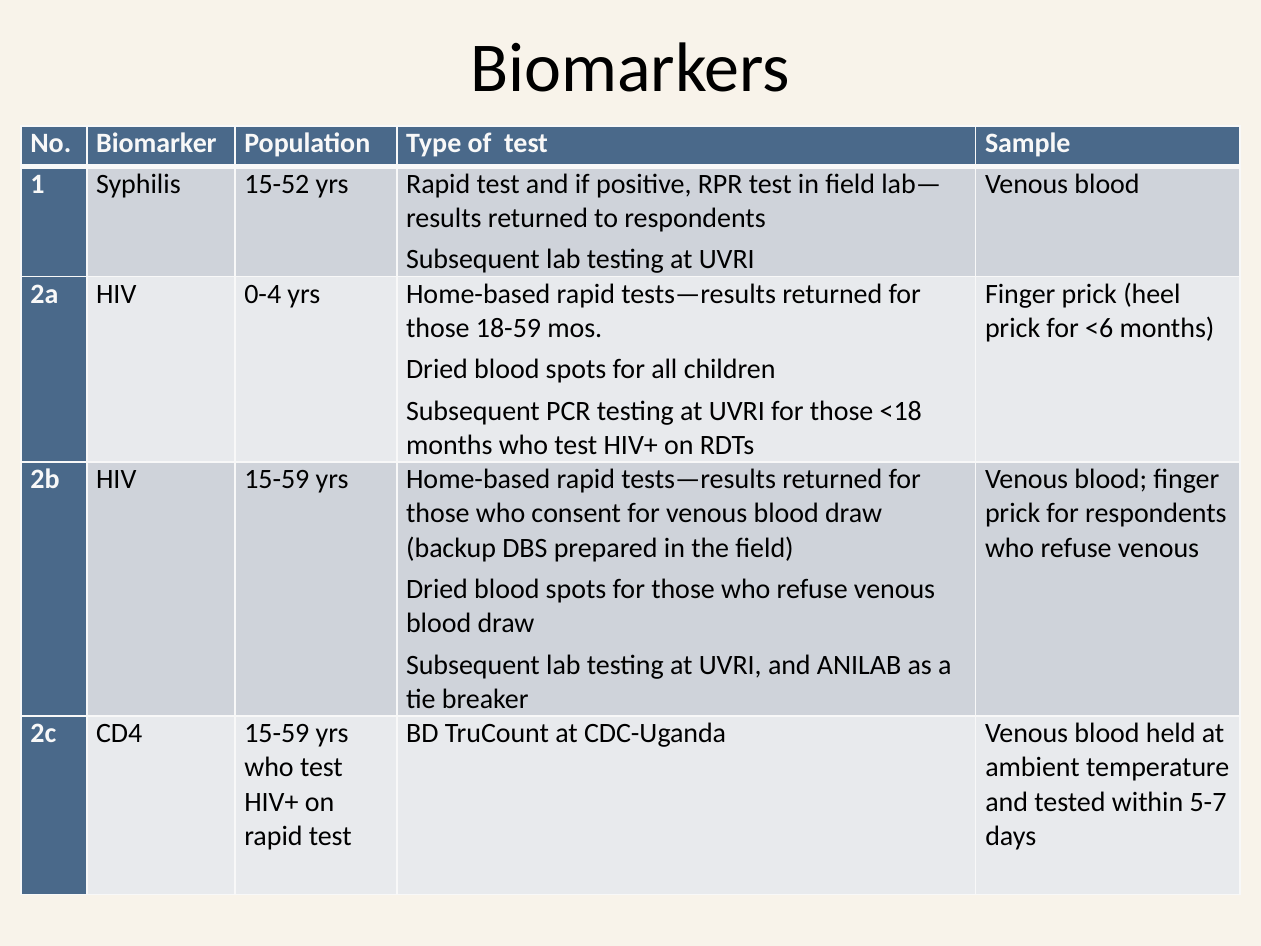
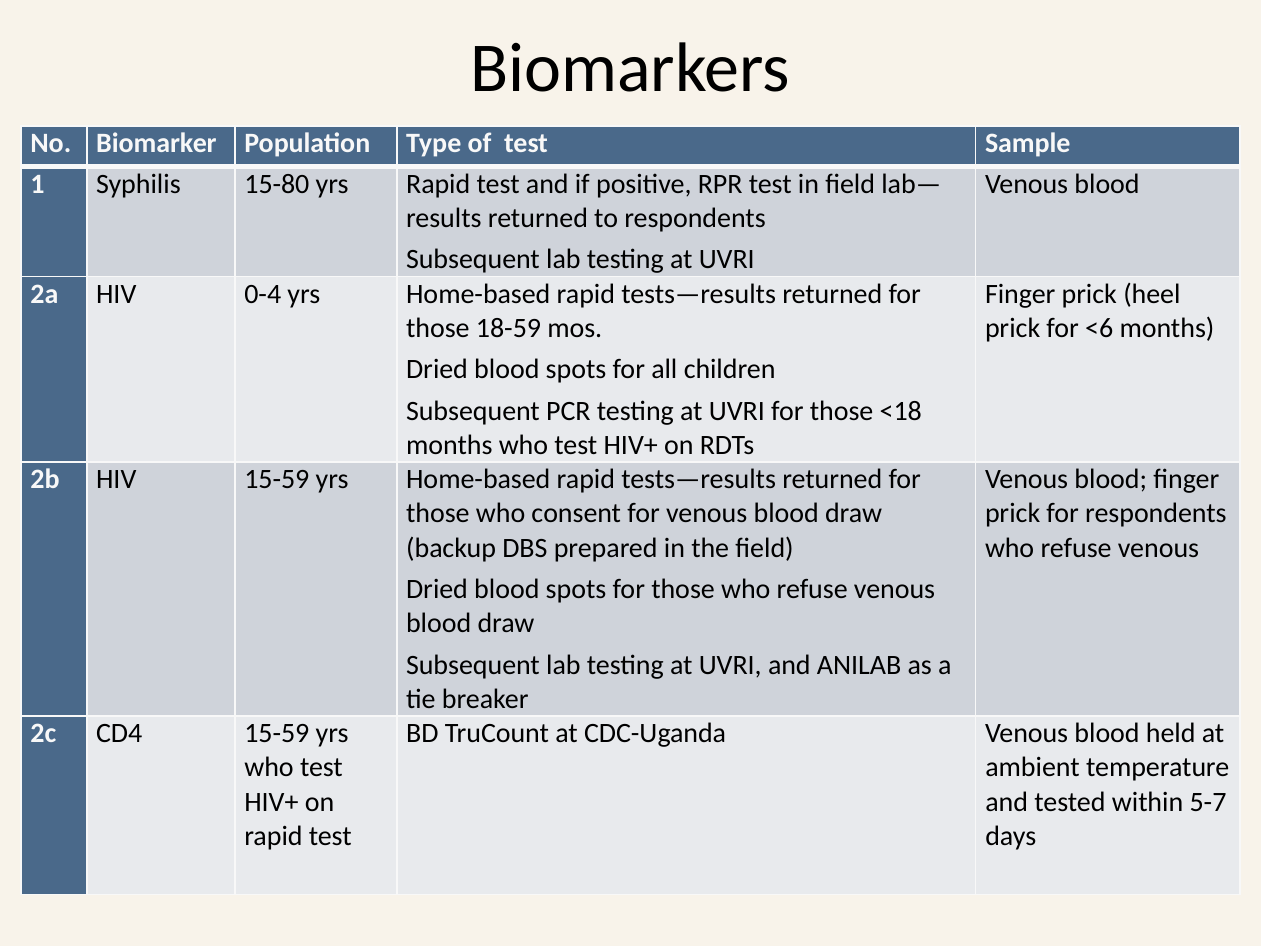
15-52: 15-52 -> 15-80 (277, 184)
